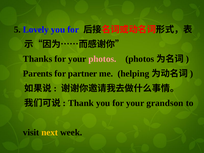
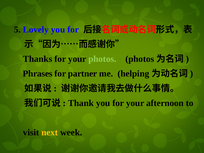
photos colour: pink -> light green (102, 59)
Parents: Parents -> Phrases (38, 74)
grandson: grandson -> afternoon (165, 103)
